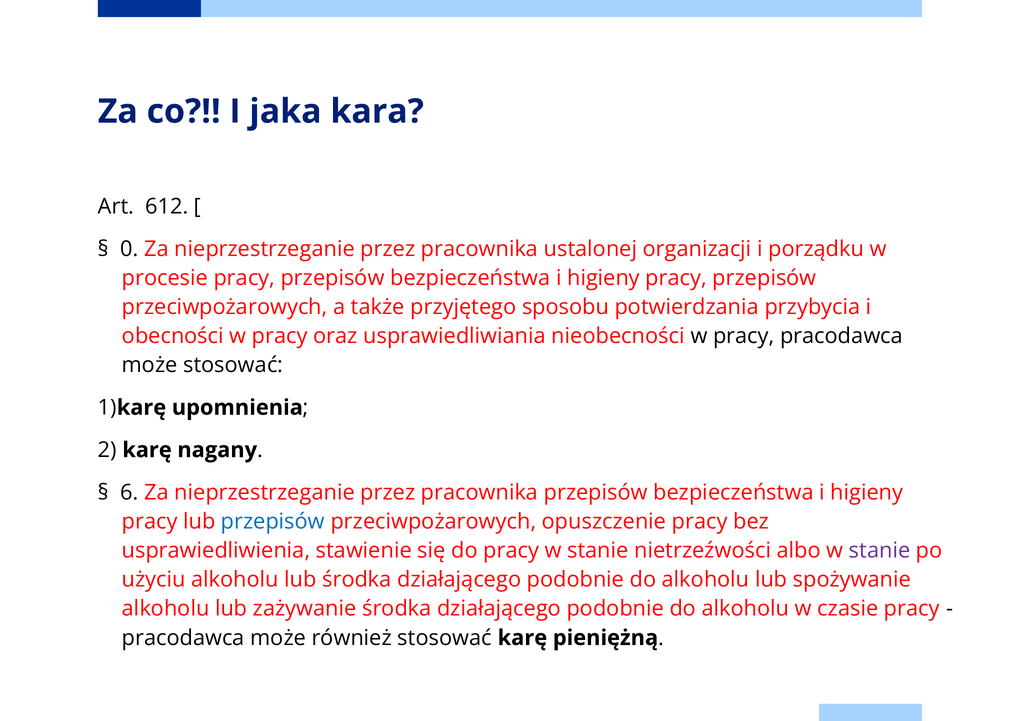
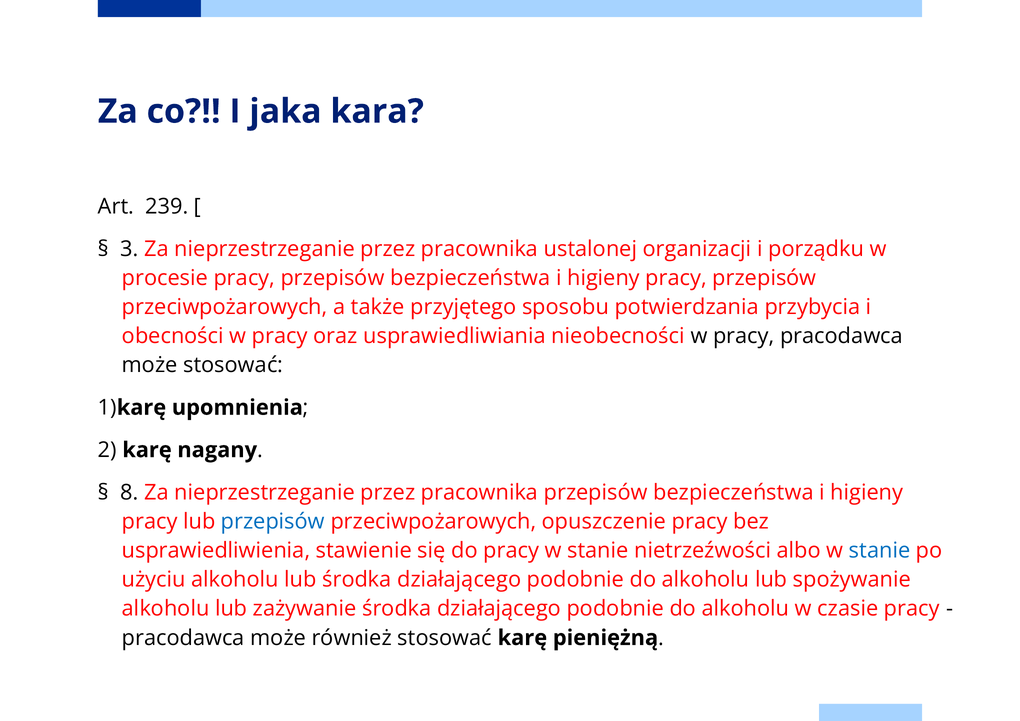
612: 612 -> 239 (167, 206)
0: 0 -> 3 (129, 249)
6: 6 -> 8 (129, 493)
stanie colour: purple -> blue (880, 551)
